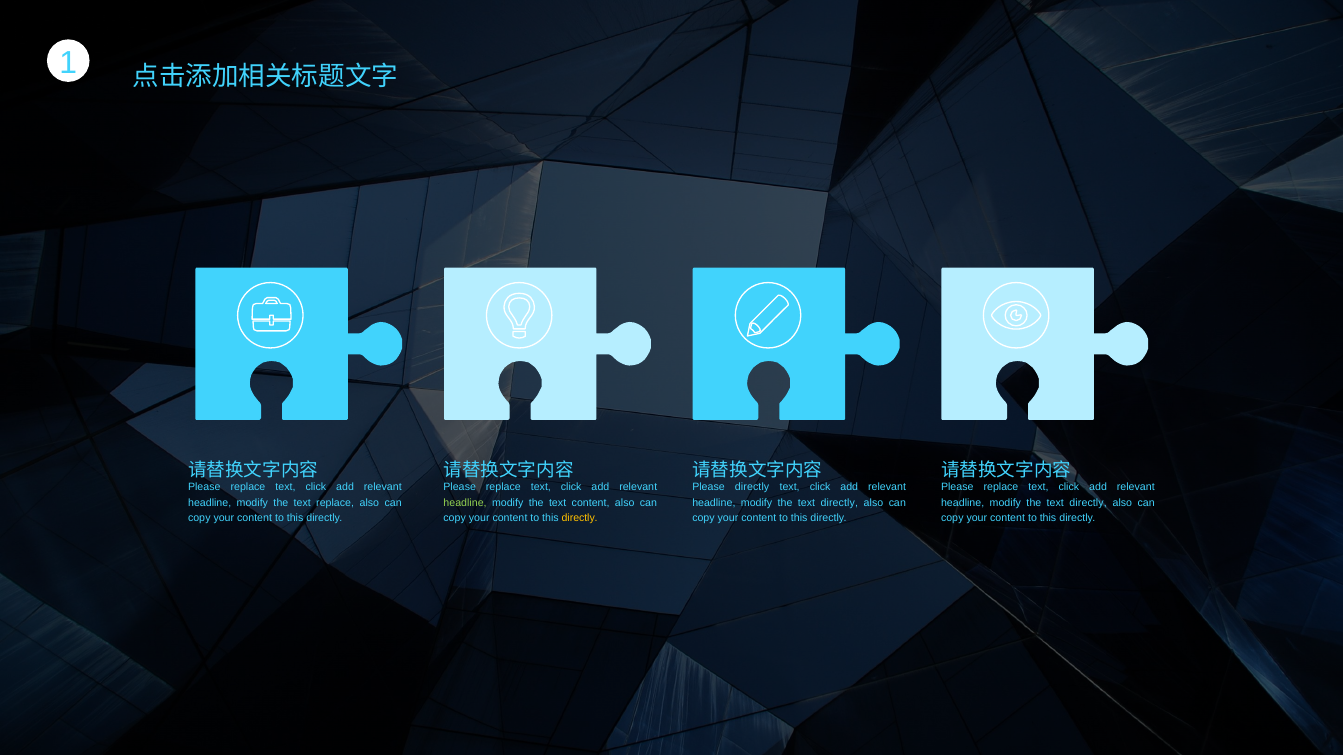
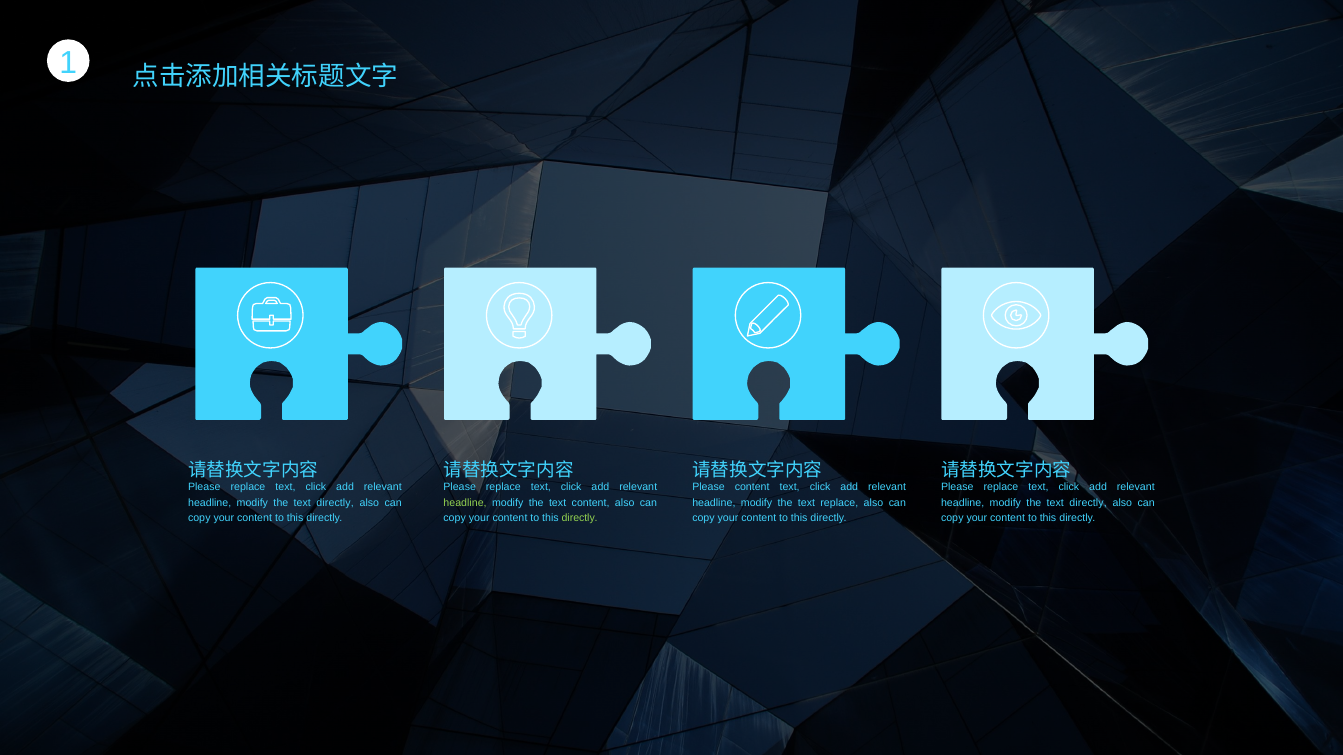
Please directly: directly -> content (752, 488)
replace: replace -> directly (335, 503)
directly: directly -> replace (839, 503)
directly colour: yellow -> light green (580, 518)
